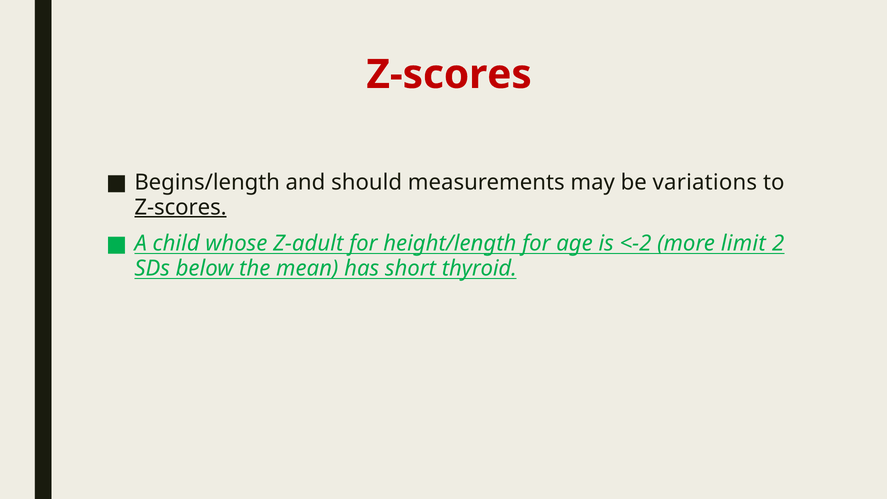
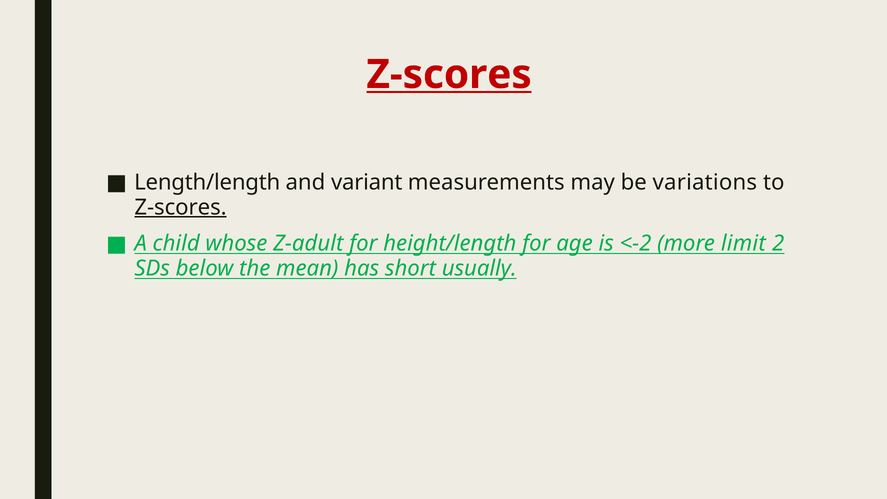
Z-scores underline: none -> present (449, 75)
Begins/length: Begins/length -> Length/length (207, 182)
should: should -> variant (367, 182)
thyroid: thyroid -> usually (479, 268)
